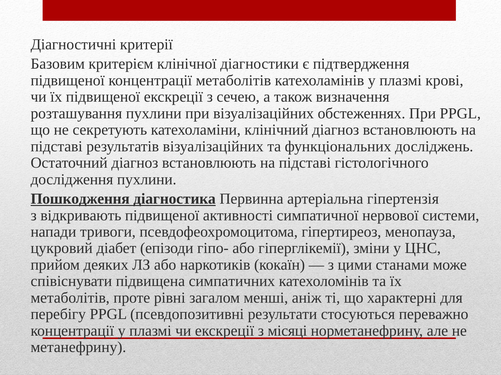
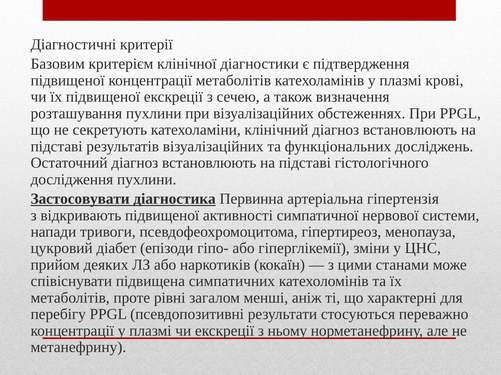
Пошкодження: Пошкодження -> Застосовувати (80, 199)
місяці: місяці -> ньому (287, 331)
